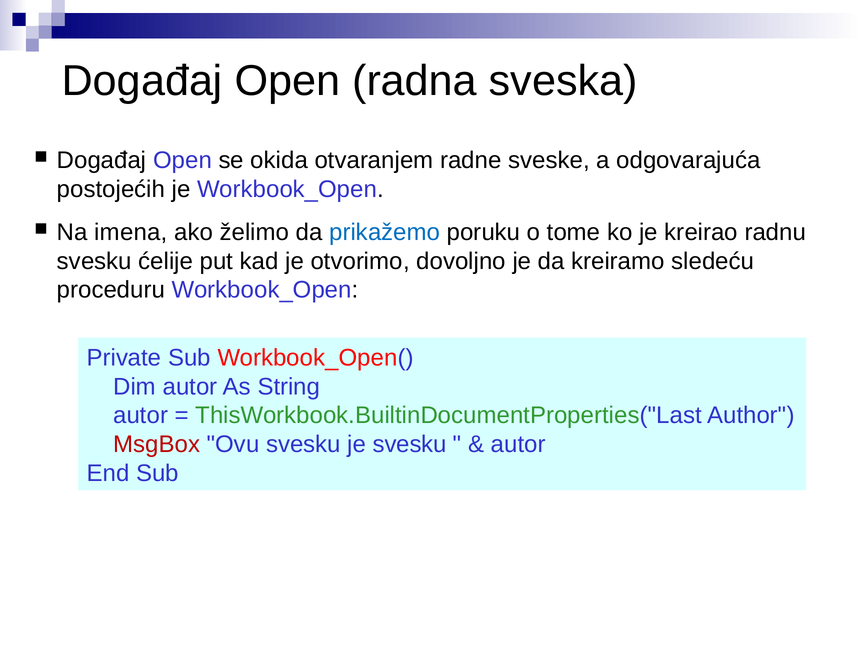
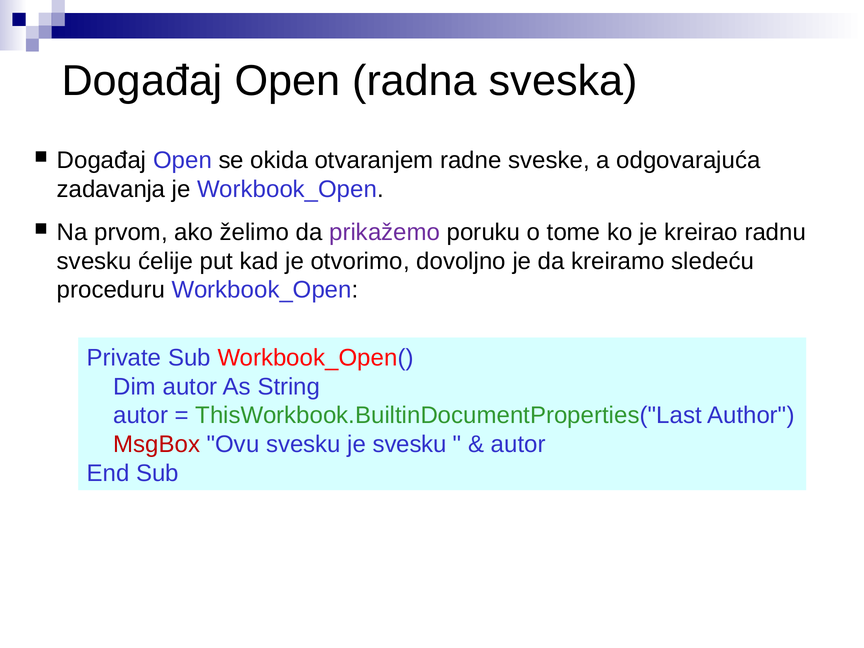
postojećih: postojećih -> zadavanja (111, 189)
imena: imena -> prvom (131, 232)
prikažemo colour: blue -> purple (385, 232)
